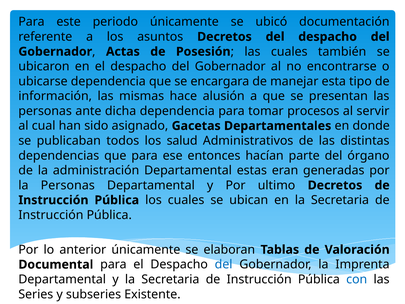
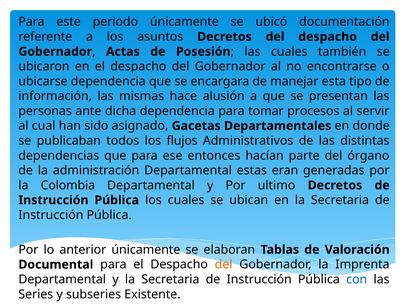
salud: salud -> flujos (182, 141)
la Personas: Personas -> Colombia (68, 185)
del colour: blue -> orange (224, 264)
